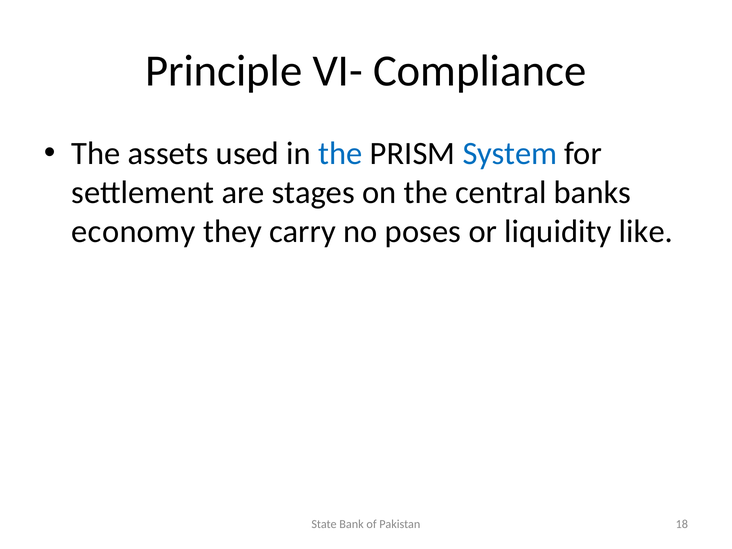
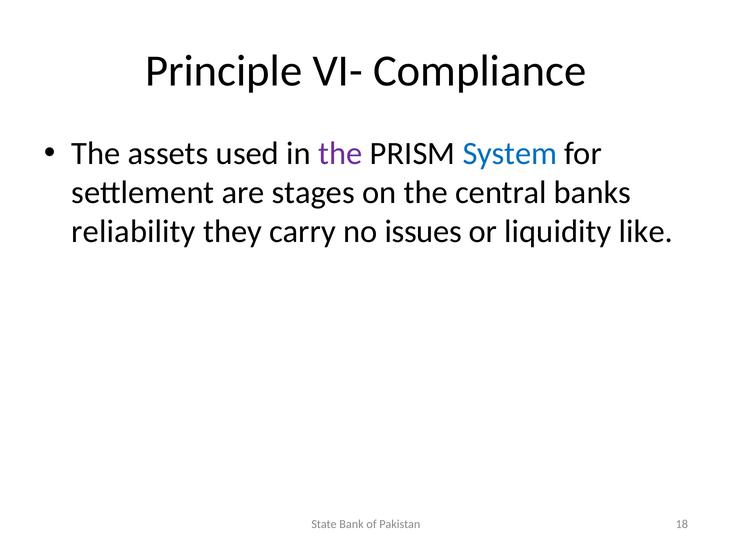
the colour: blue -> purple (340, 154)
economy: economy -> reliability (134, 232)
poses: poses -> issues (423, 232)
